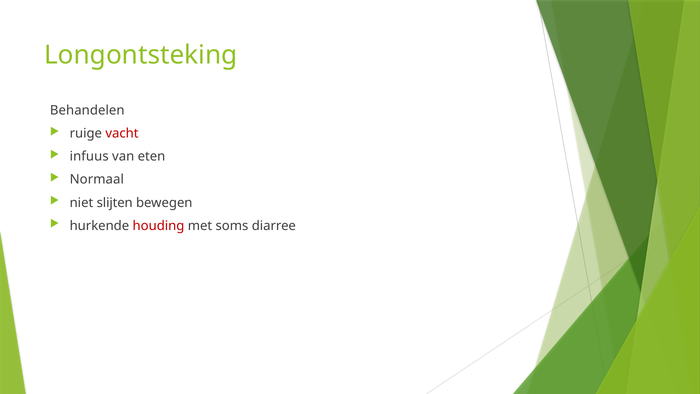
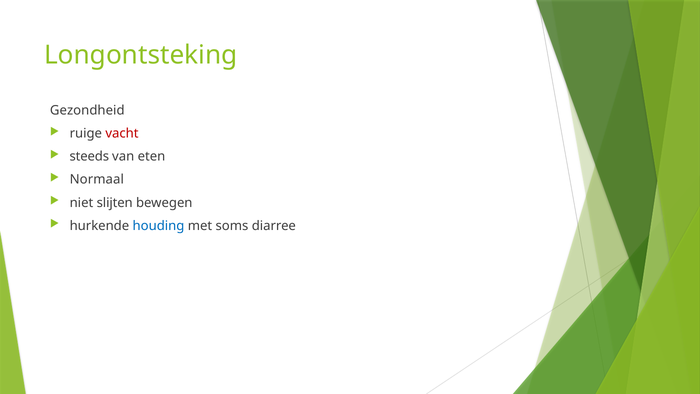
Behandelen: Behandelen -> Gezondheid (87, 110)
infuus: infuus -> steeds (89, 156)
houding colour: red -> blue (159, 226)
